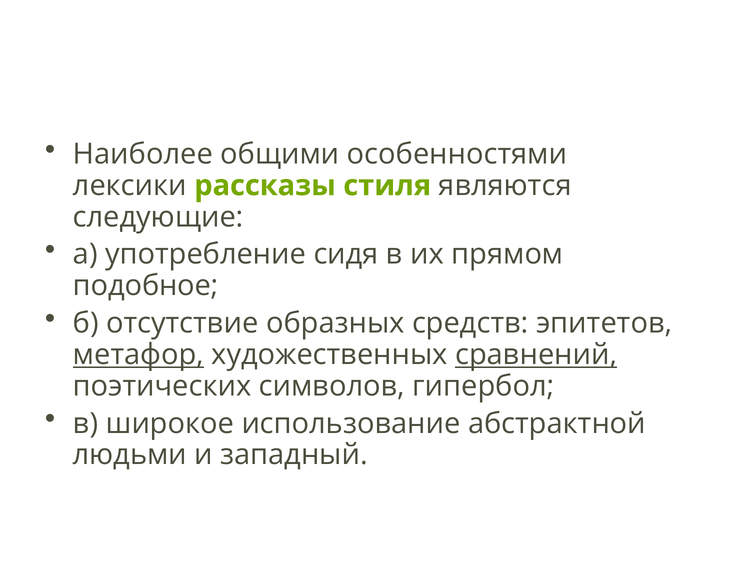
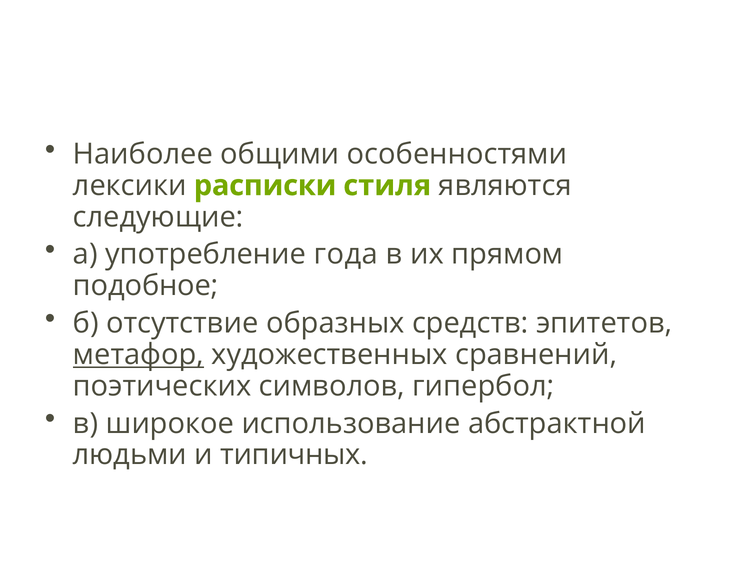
рассказы: рассказы -> расписки (265, 186)
сидя: сидя -> года (346, 254)
сравнений underline: present -> none (536, 355)
западный: западный -> типичных (294, 455)
